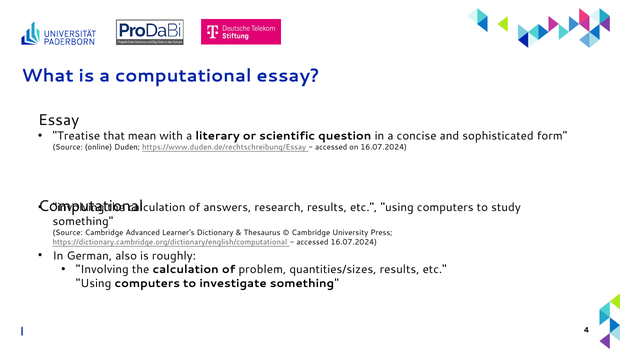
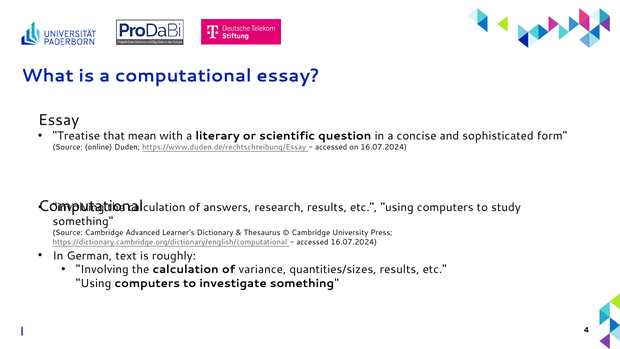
also: also -> text (126, 255)
problem: problem -> variance (262, 269)
